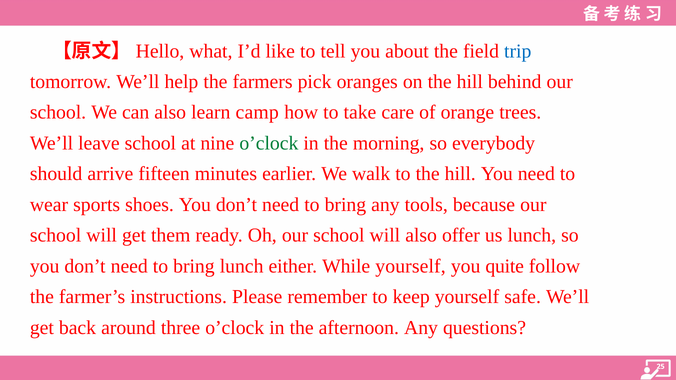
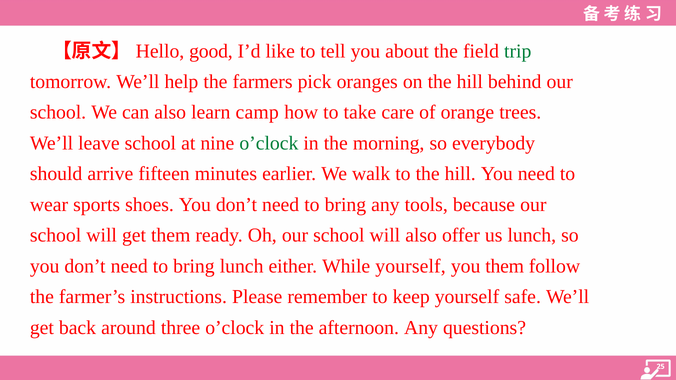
what: what -> good (211, 51)
trip colour: blue -> green (518, 51)
you quite: quite -> them (505, 266)
